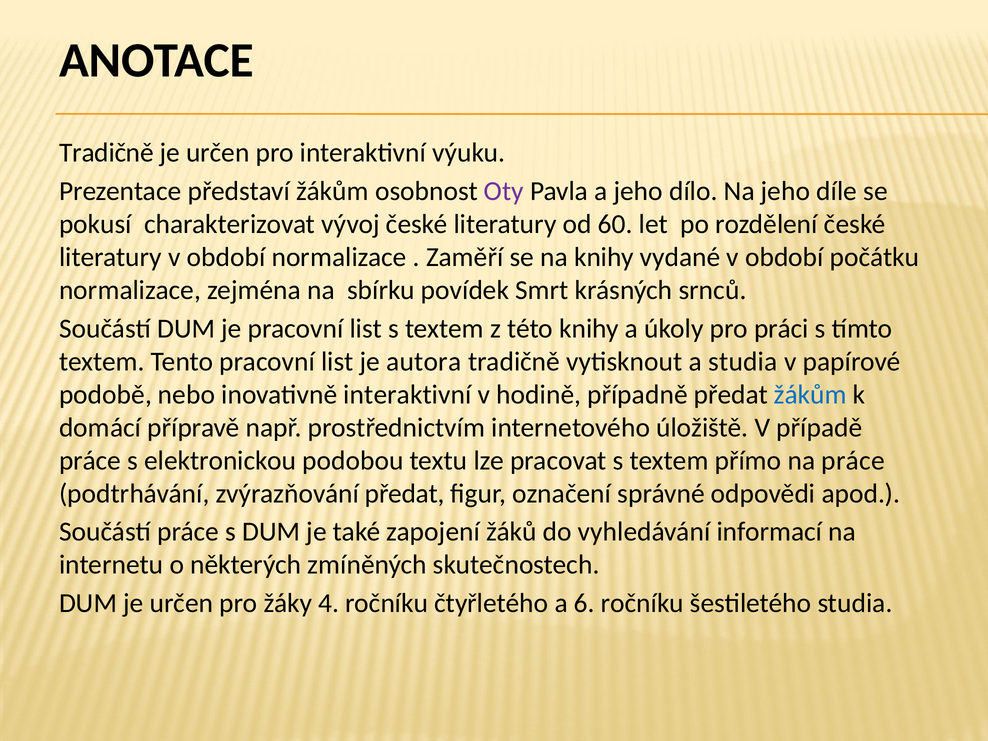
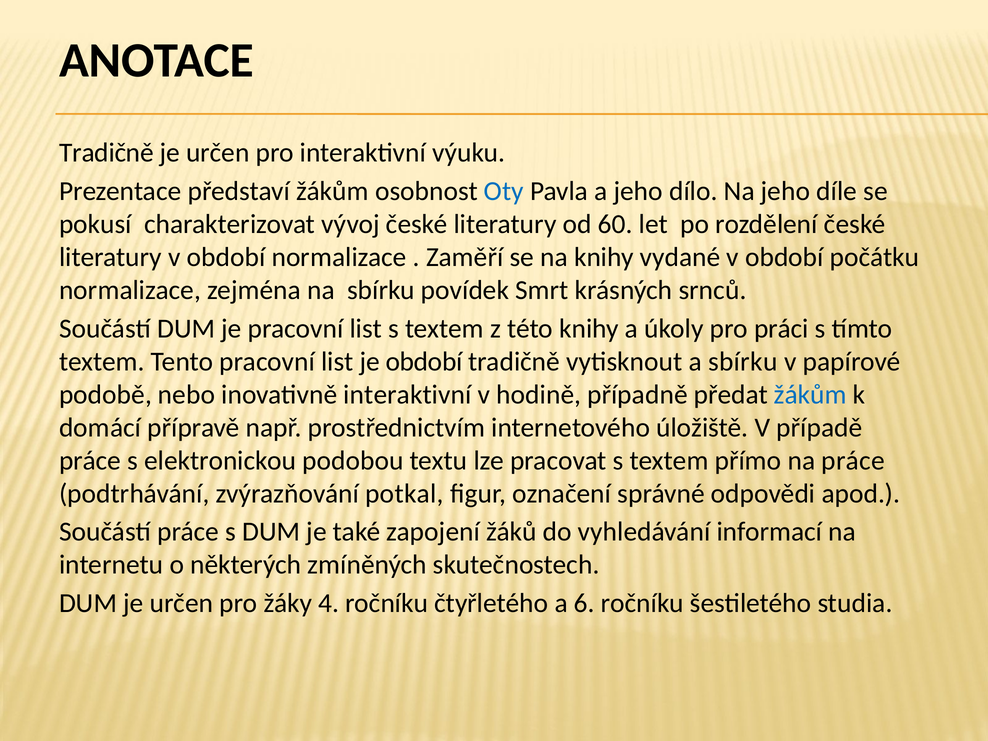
Oty colour: purple -> blue (504, 191)
je autora: autora -> období (424, 362)
a studia: studia -> sbírku (743, 362)
zvýrazňování předat: předat -> potkal (404, 493)
